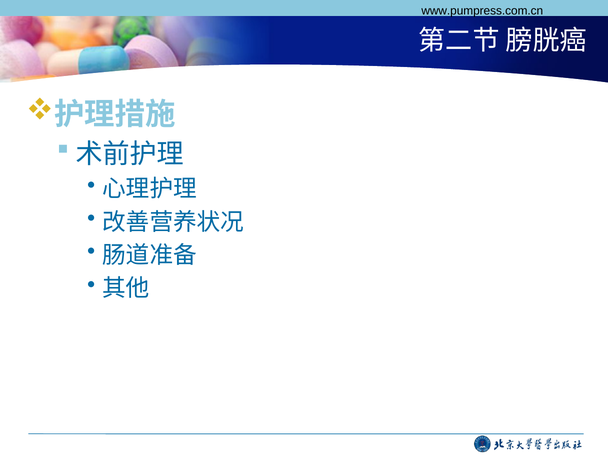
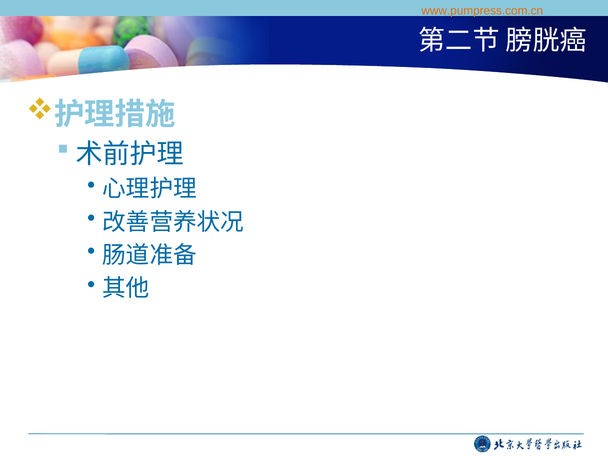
www.pumpress.com.cn colour: black -> orange (482, 11)
